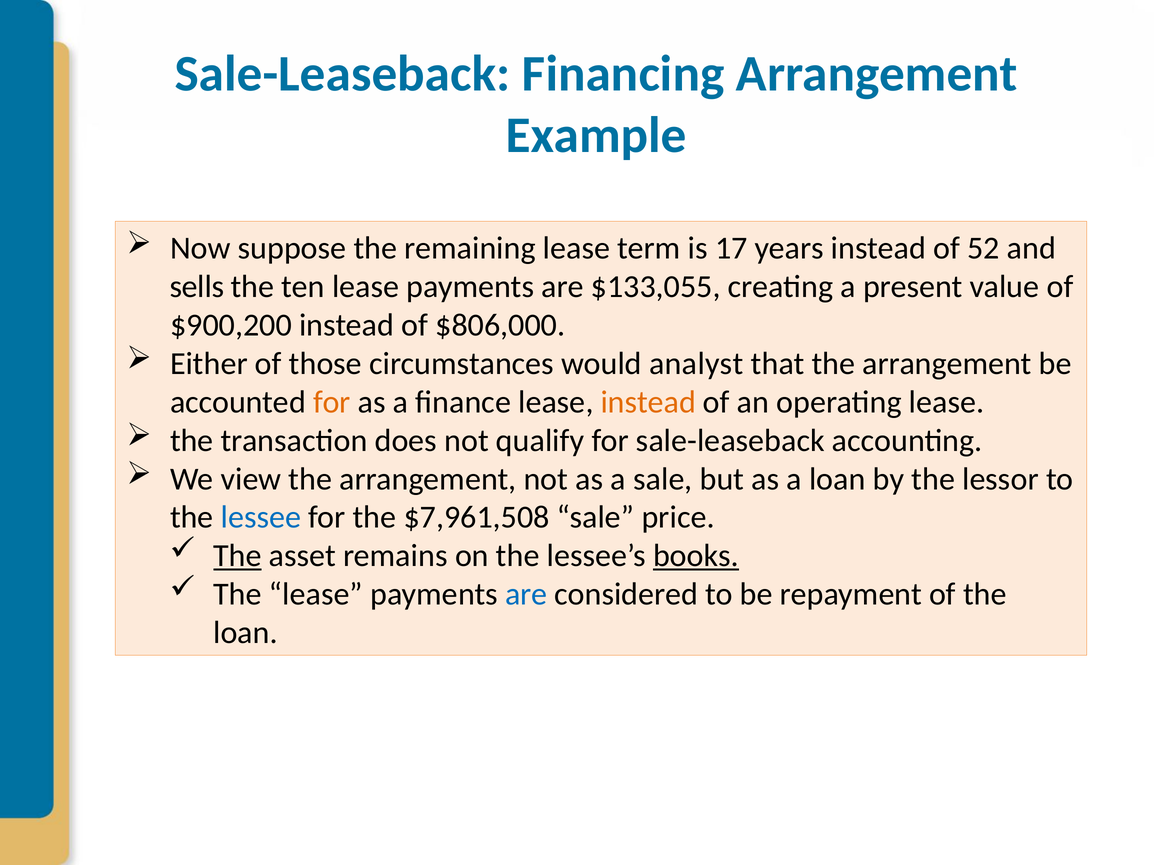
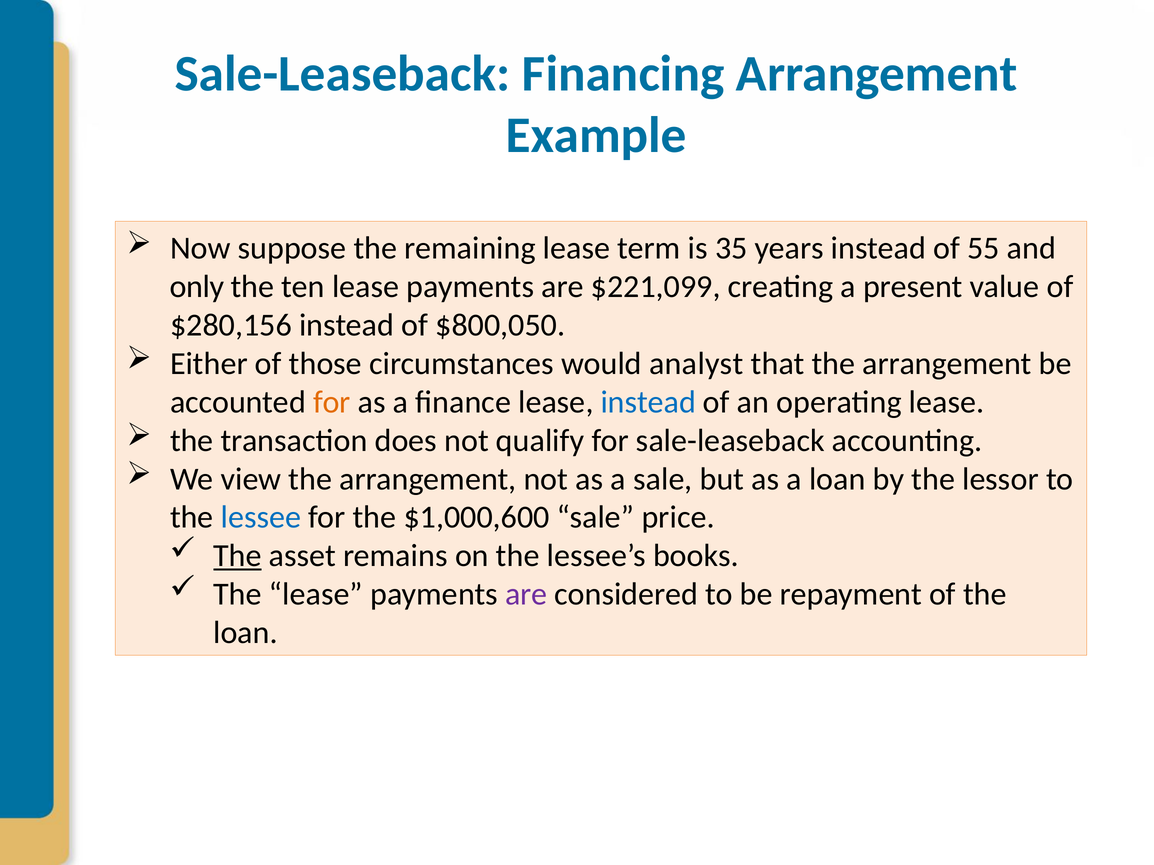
17: 17 -> 35 (731, 248)
52: 52 -> 55 (983, 248)
sells: sells -> only (197, 287)
$133,055: $133,055 -> $221,099 (656, 287)
$900,200: $900,200 -> $280,156 (231, 325)
$806,000: $806,000 -> $800,050 (500, 325)
instead colour: orange -> blue (648, 402)
$7,961,508: $7,961,508 -> $1,000,600 (477, 518)
books underline: present -> none (696, 556)
are colour: blue -> purple (526, 595)
